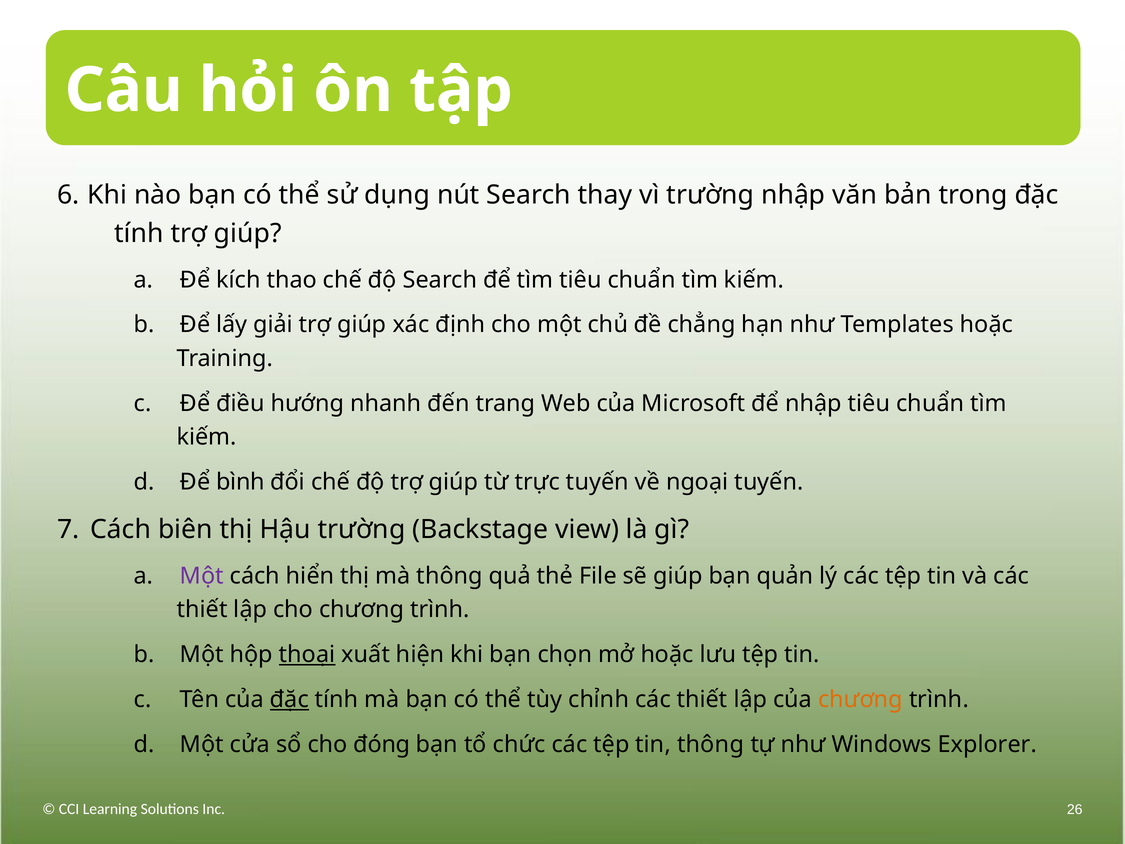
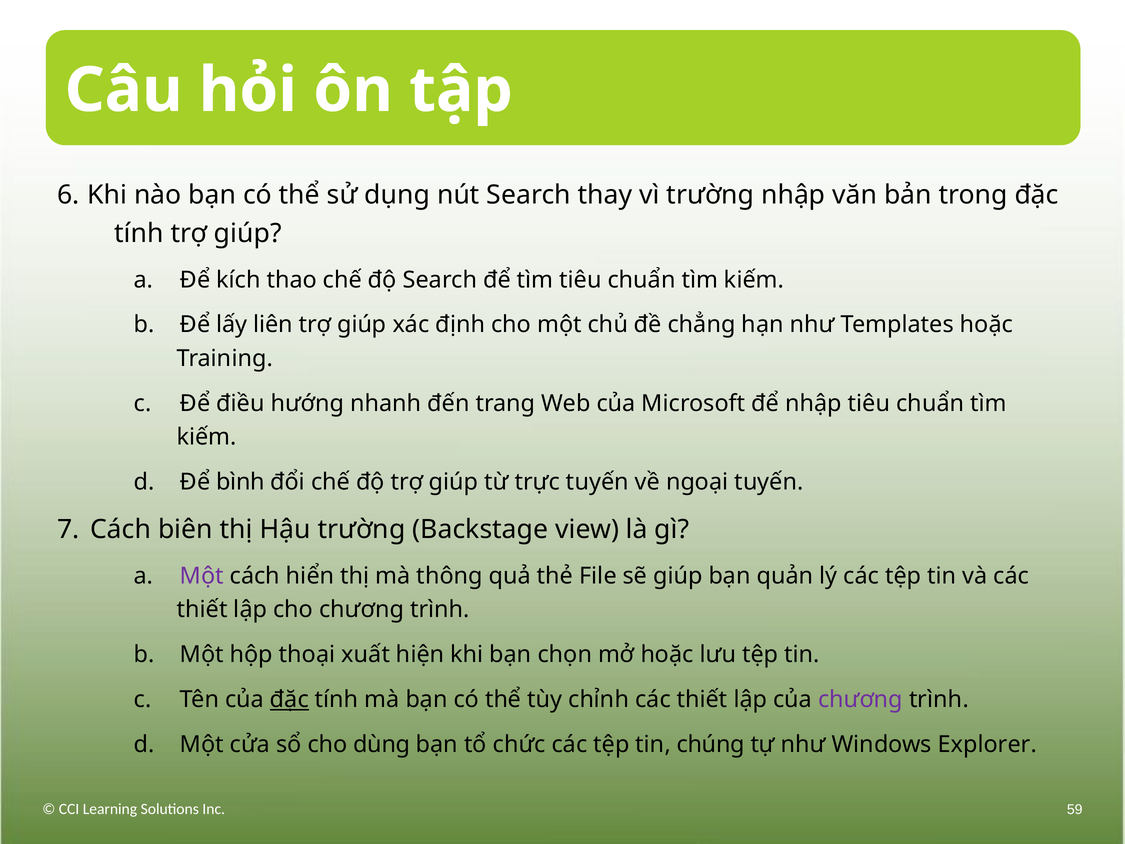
giải: giải -> liên (273, 325)
thoại underline: present -> none (307, 654)
chương colour: orange -> purple (860, 699)
đóng: đóng -> dùng (382, 744)
tin thông: thông -> chúng (711, 744)
26: 26 -> 59 (1075, 809)
